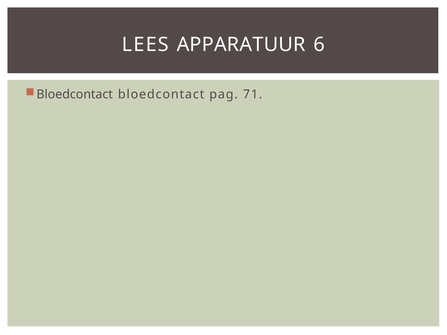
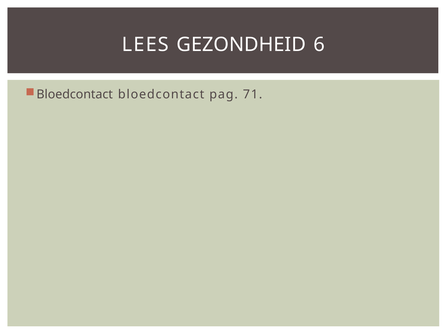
APPARATUUR: APPARATUUR -> GEZONDHEID (241, 45)
